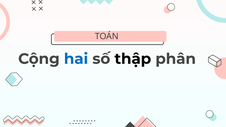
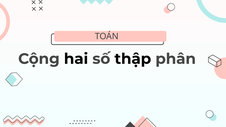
hai colour: blue -> black (76, 59)
